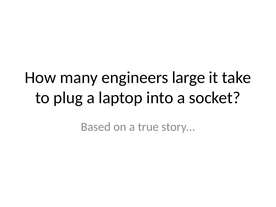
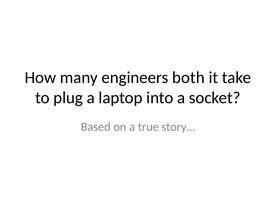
large: large -> both (188, 78)
